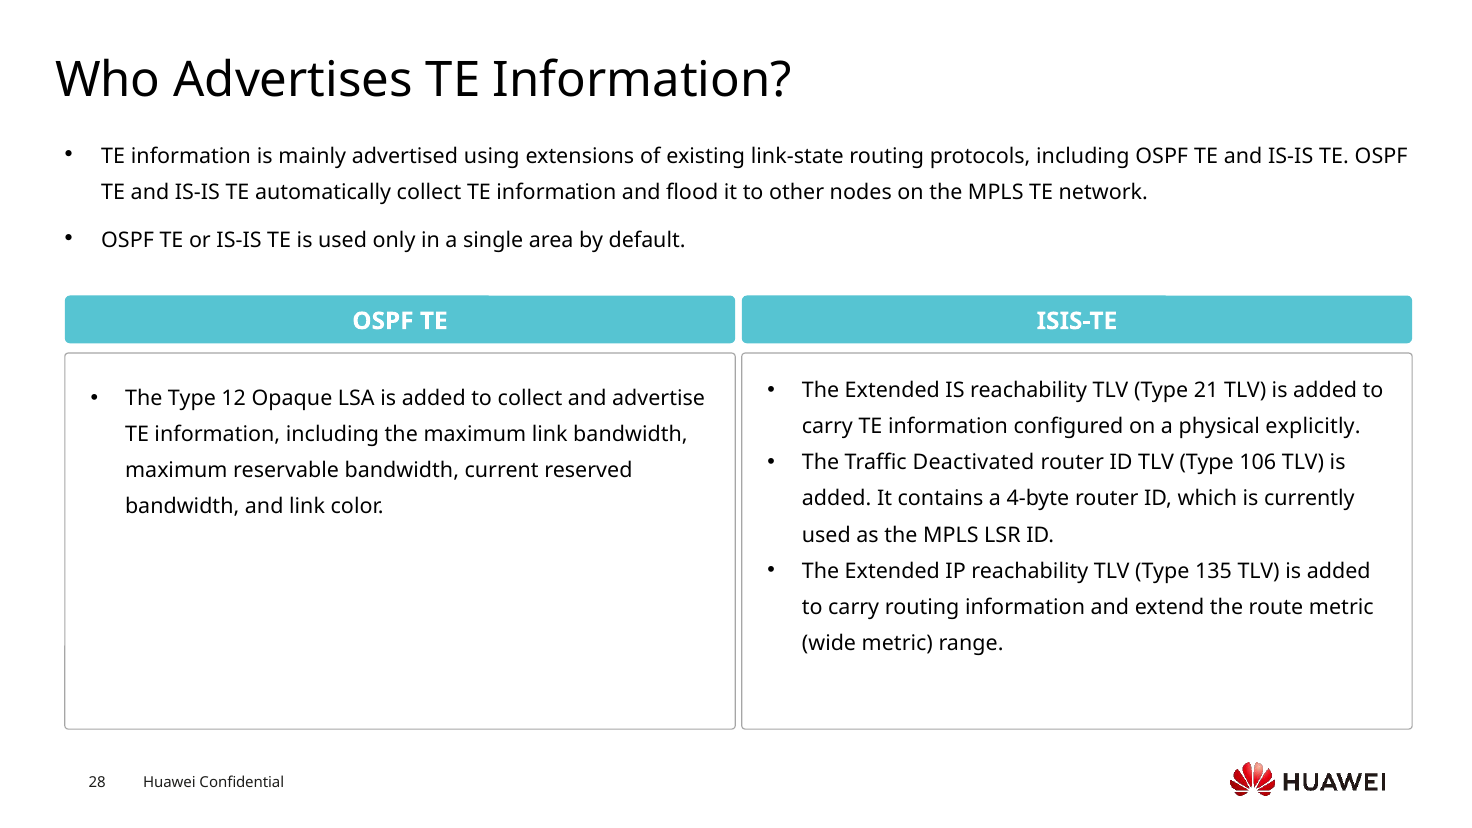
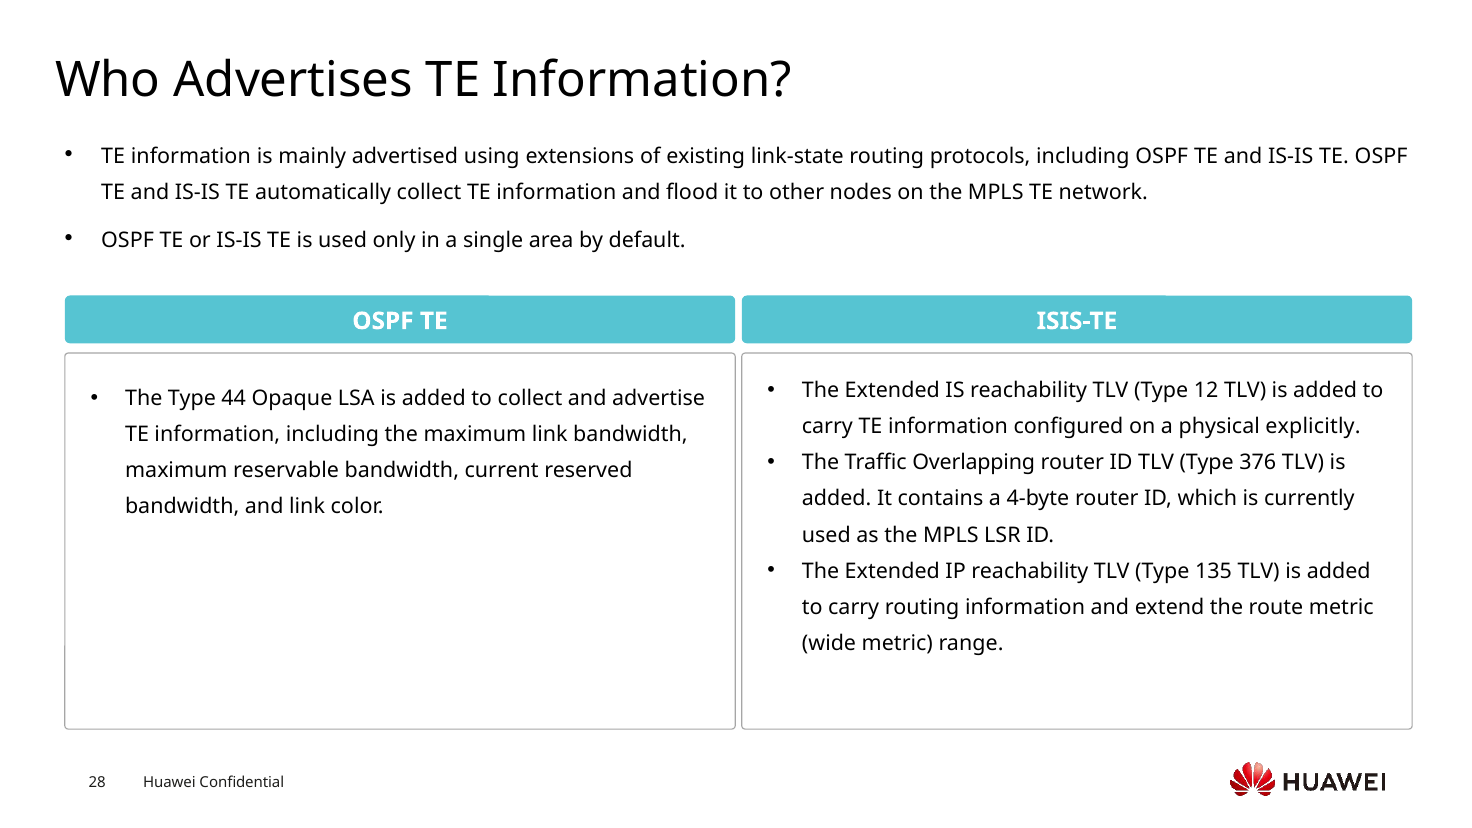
21: 21 -> 12 (1206, 391)
12: 12 -> 44 (234, 398)
Deactivated: Deactivated -> Overlapping (974, 463)
106: 106 -> 376 (1258, 463)
